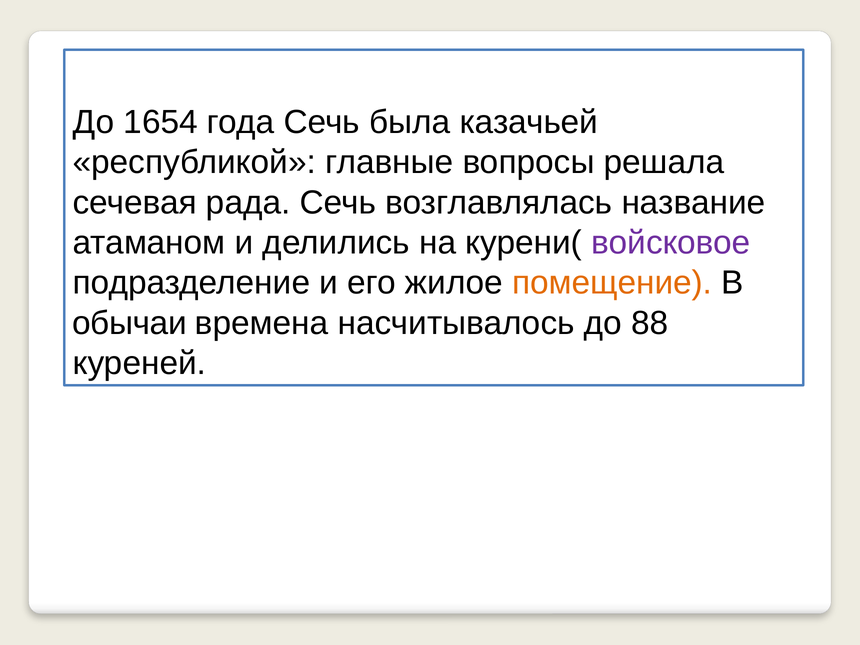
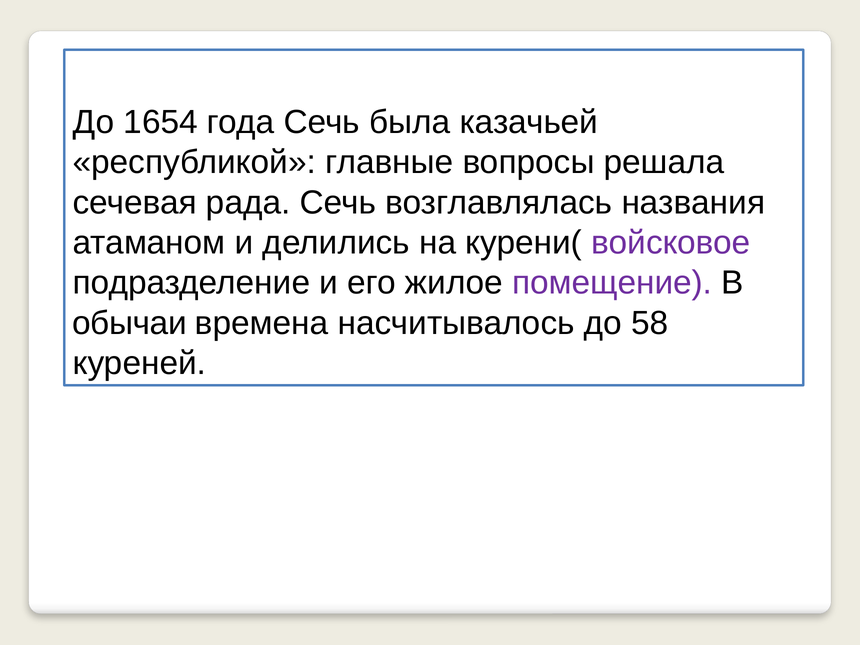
название: название -> названия (693, 203)
помещение colour: orange -> purple (612, 283)
88: 88 -> 58 (650, 323)
